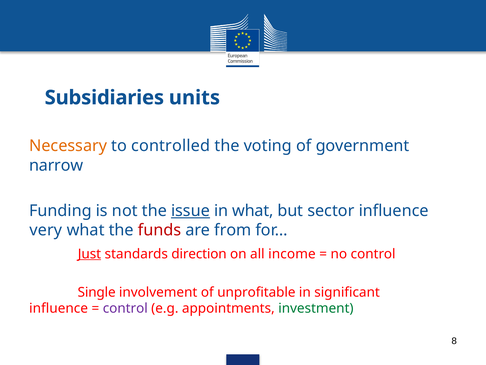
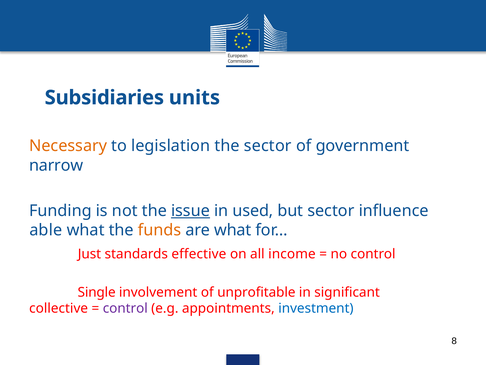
controlled: controlled -> legislation (171, 146)
the voting: voting -> sector (268, 146)
in what: what -> used (253, 211)
very: very -> able (46, 230)
funds colour: red -> orange (160, 230)
are from: from -> what (233, 230)
Just underline: present -> none (89, 254)
direction: direction -> effective (199, 254)
influence: influence -> collective (59, 308)
investment colour: green -> blue (316, 308)
